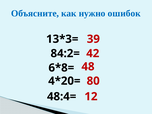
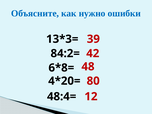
ошибок: ошибок -> ошибки (124, 13)
